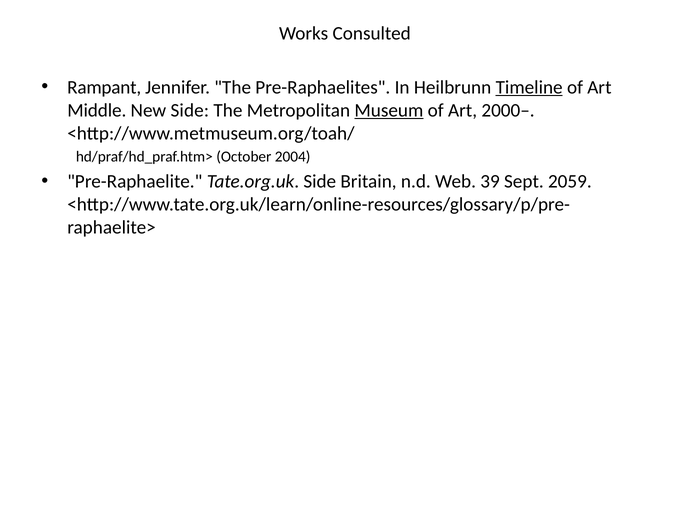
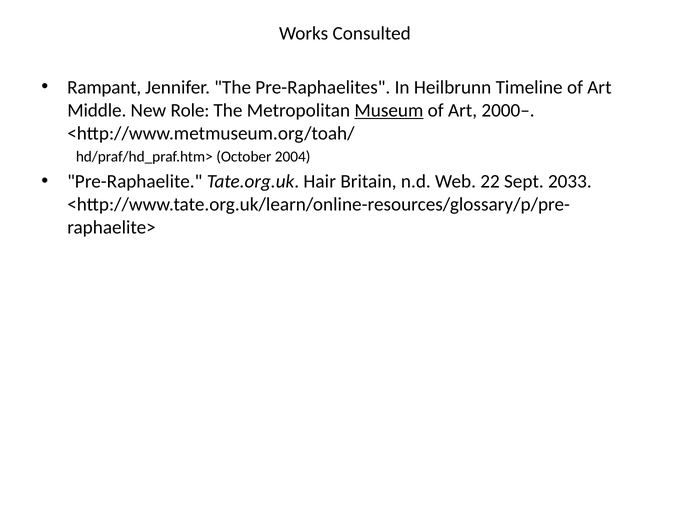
Timeline underline: present -> none (529, 87)
New Side: Side -> Role (190, 110)
Tate.org.uk Side: Side -> Hair (320, 182)
39: 39 -> 22 (490, 182)
2059: 2059 -> 2033 (570, 182)
